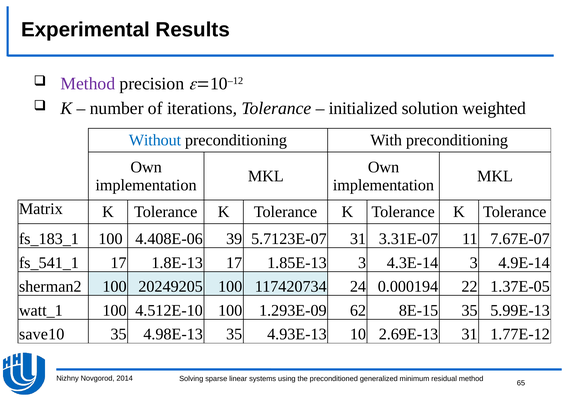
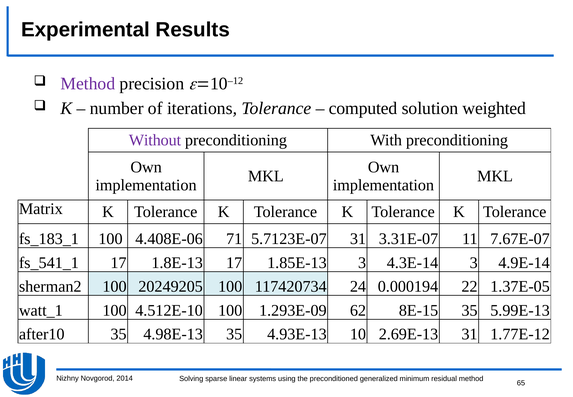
initialized: initialized -> computed (363, 108)
Without colour: blue -> purple (155, 140)
39: 39 -> 71 (234, 239)
save10: save10 -> after10 (42, 334)
